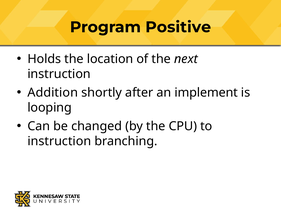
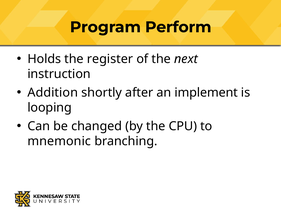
Positive: Positive -> Perform (178, 27)
location: location -> register (110, 59)
instruction: instruction -> mnemonic (59, 141)
